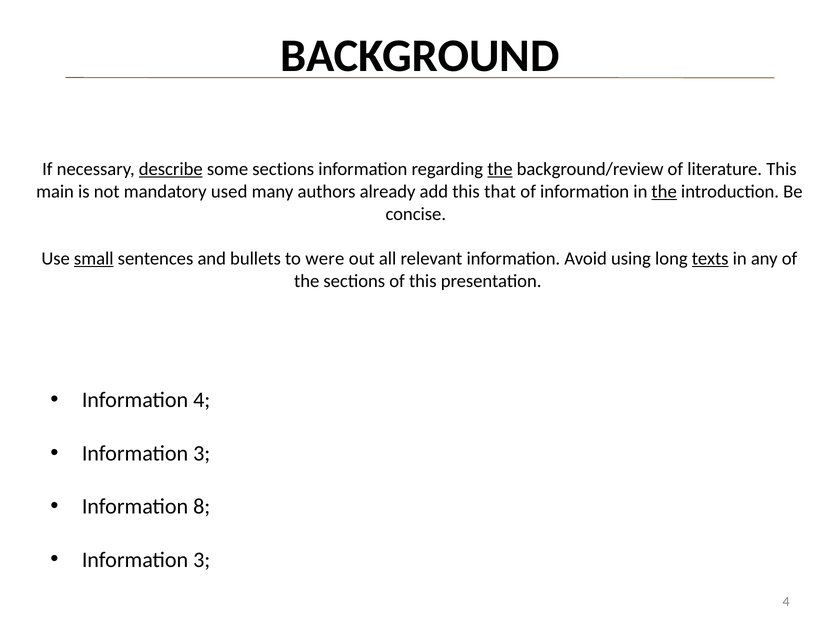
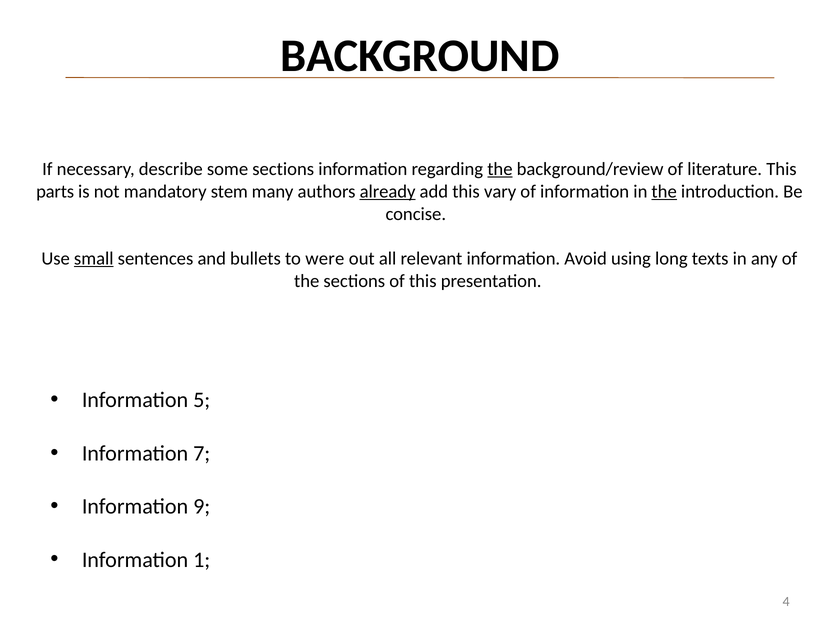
describe underline: present -> none (171, 169)
main: main -> parts (55, 191)
used: used -> stem (229, 191)
already underline: none -> present (388, 191)
that: that -> vary (500, 191)
texts underline: present -> none (710, 259)
Information 4: 4 -> 5 (202, 400)
3: 3 -> 7 (202, 453)
8: 8 -> 9 (202, 507)
3: 3 -> 1 (202, 560)
